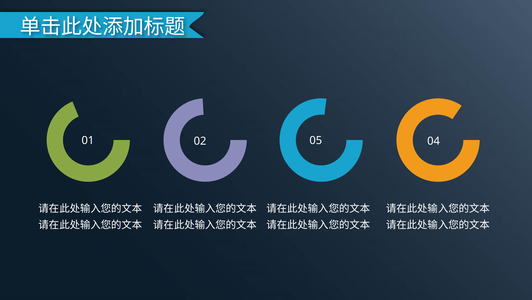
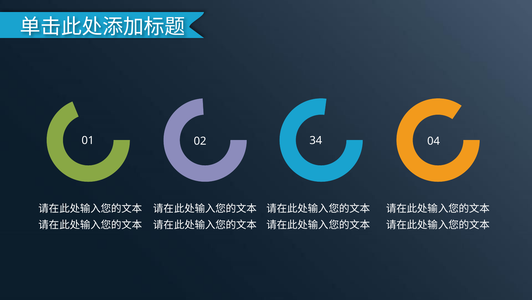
05: 05 -> 34 (316, 140)
